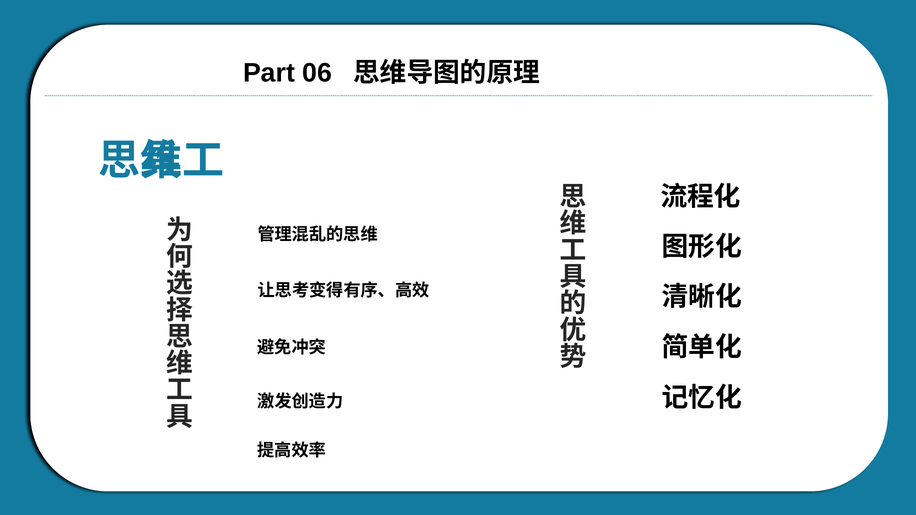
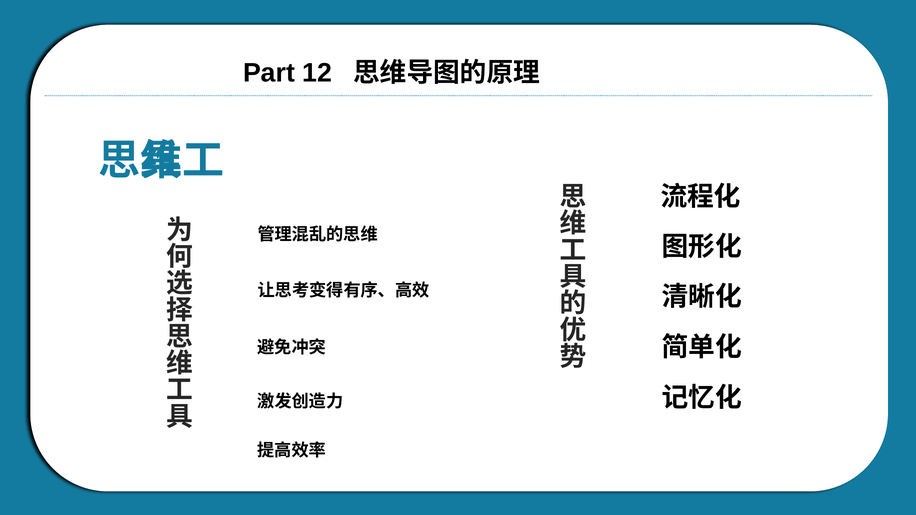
06: 06 -> 12 (317, 73)
